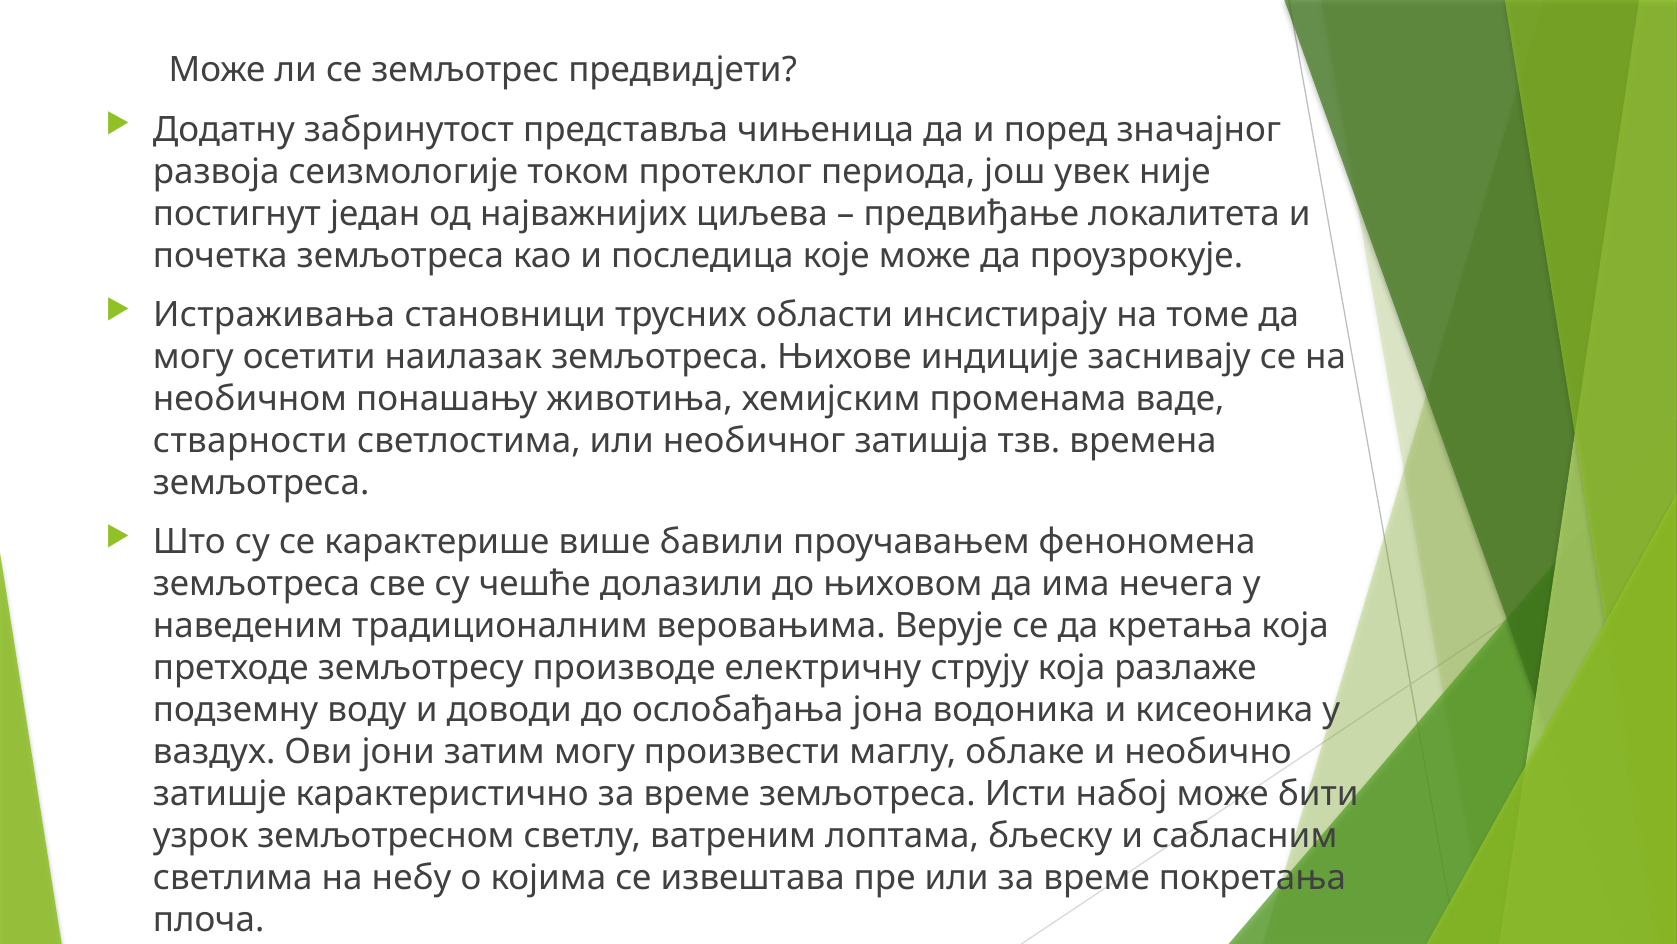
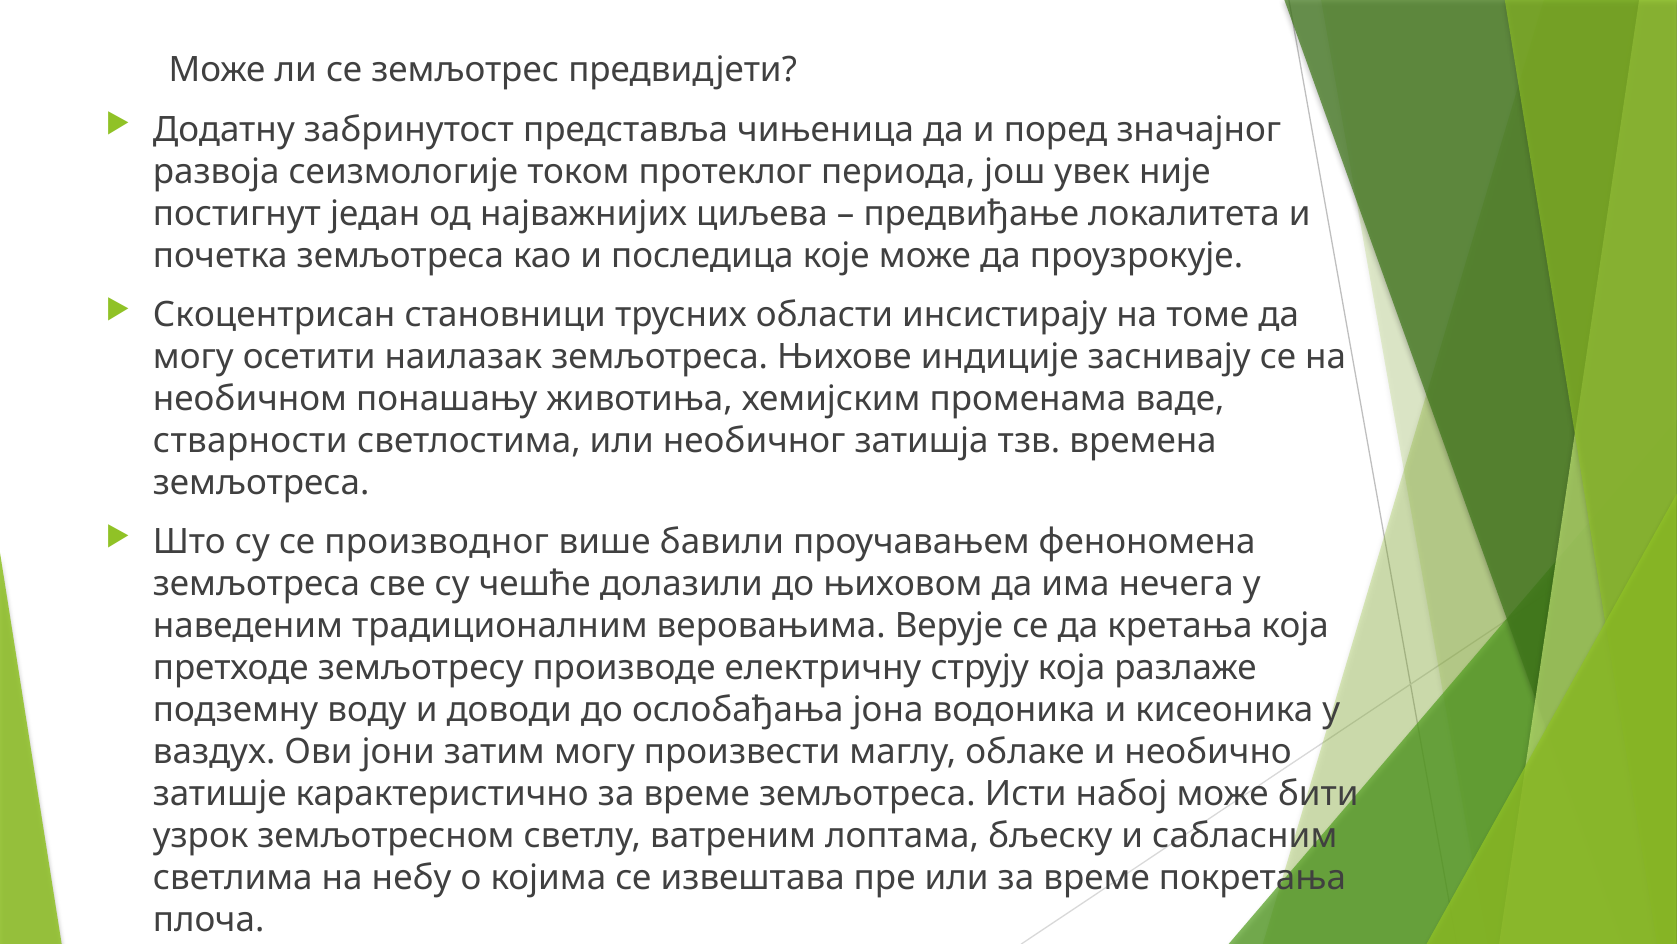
Истраживања: Истраживања -> Скоцентрисан (274, 315)
карактерише: карактерише -> производног (437, 542)
